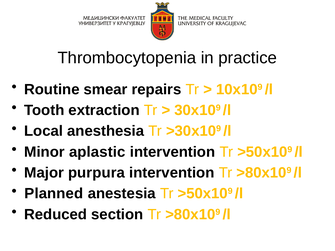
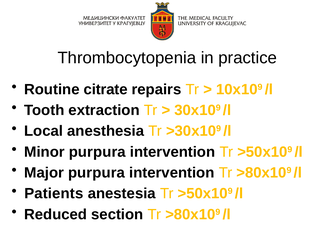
smear: smear -> citrate (106, 89)
Minor aplastic: aplastic -> purpura (97, 152)
Planned: Planned -> Patients (54, 194)
